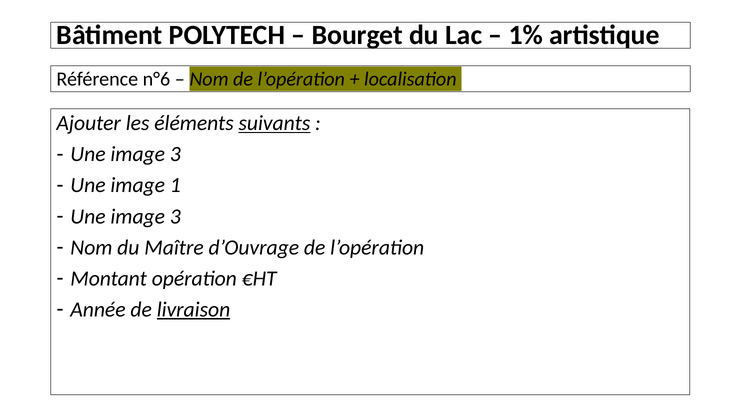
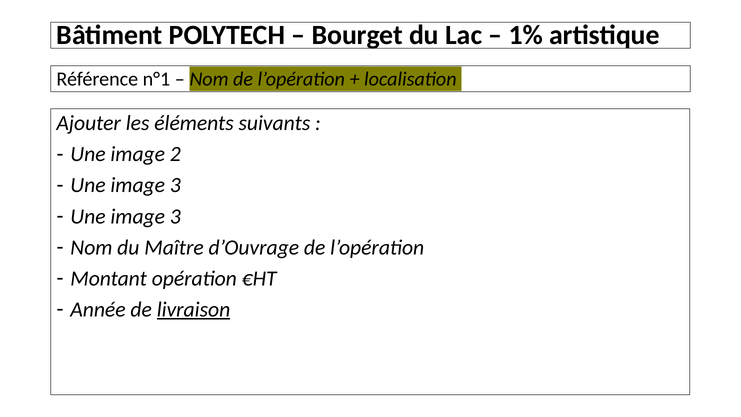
n°6: n°6 -> n°1 (156, 79)
suivants underline: present -> none (274, 123)
3: 3 -> 2 (175, 154)
1: 1 -> 3 (175, 185)
